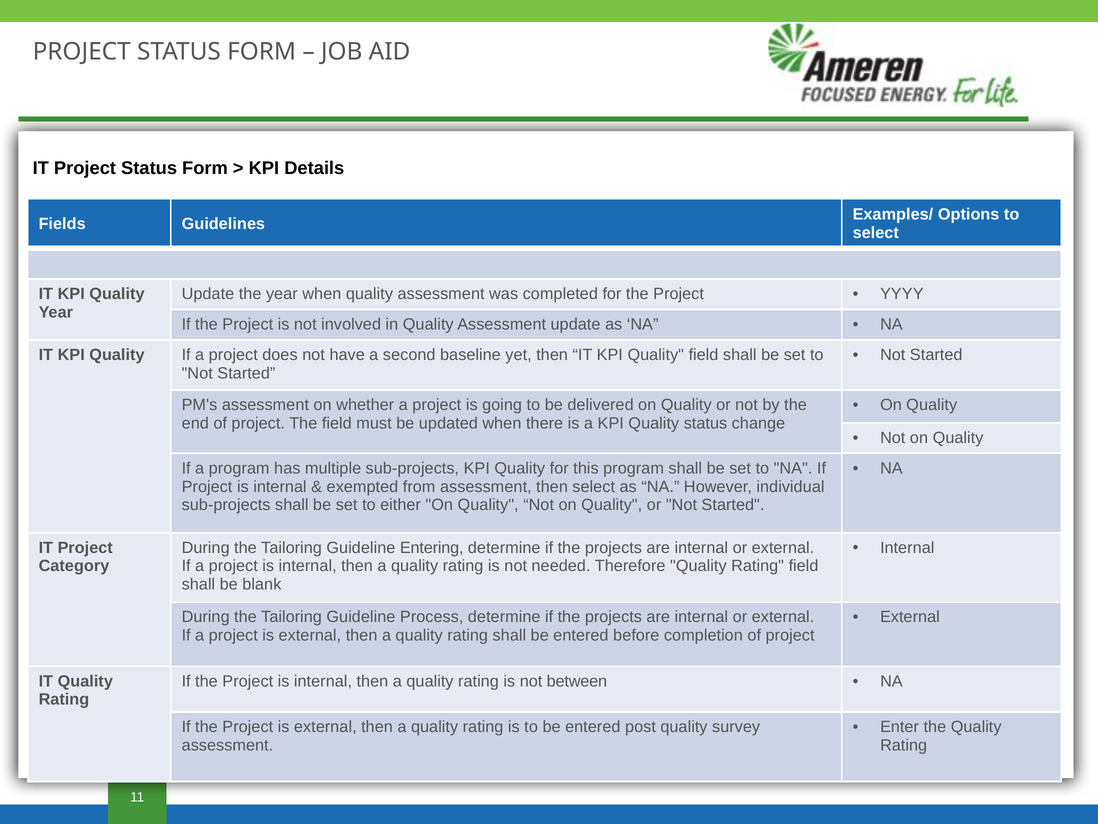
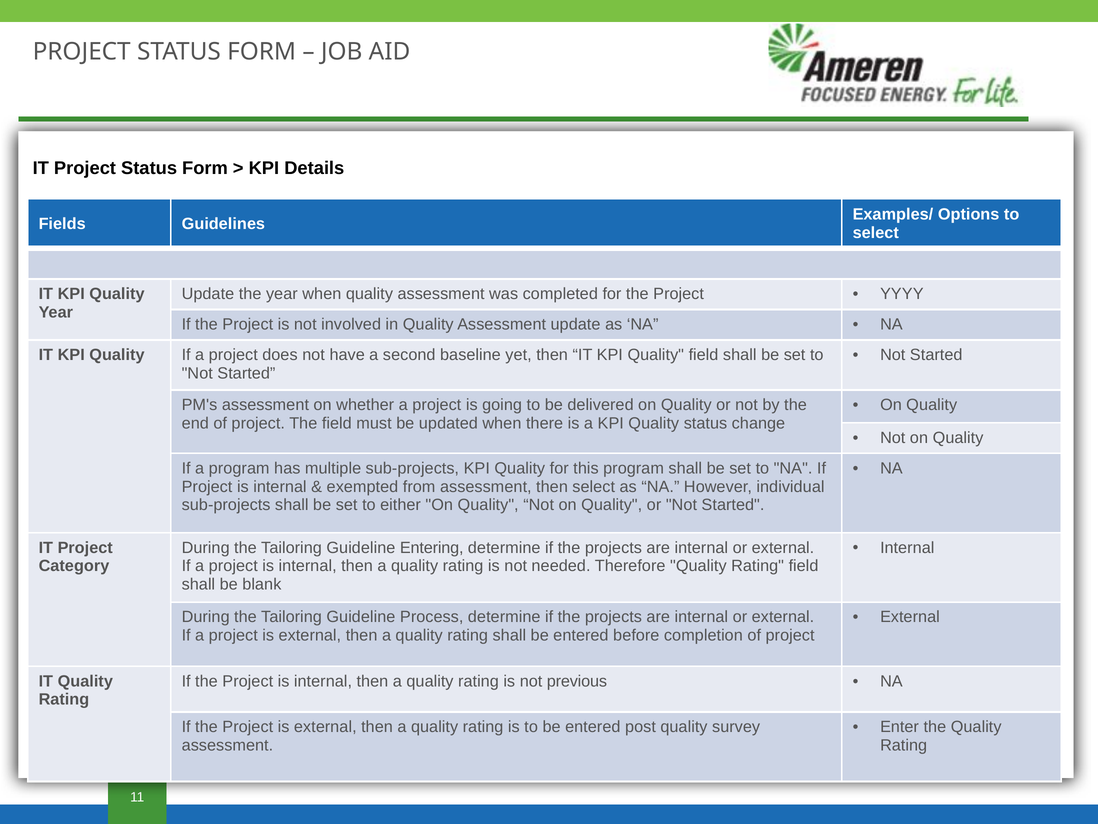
between: between -> previous (577, 681)
